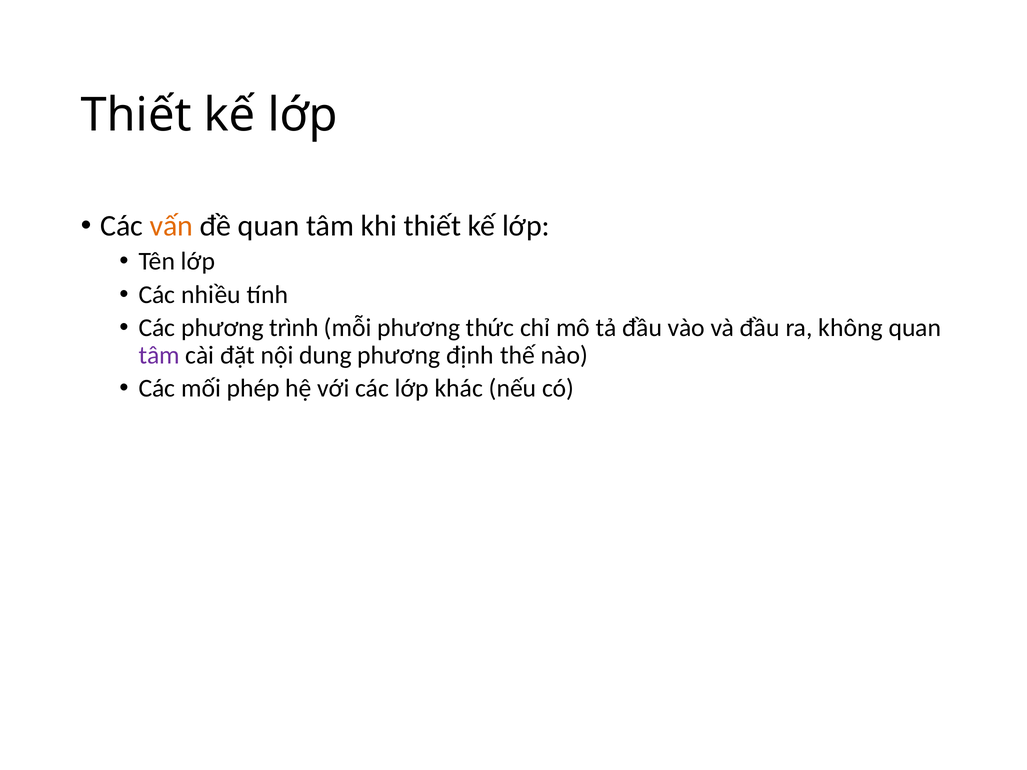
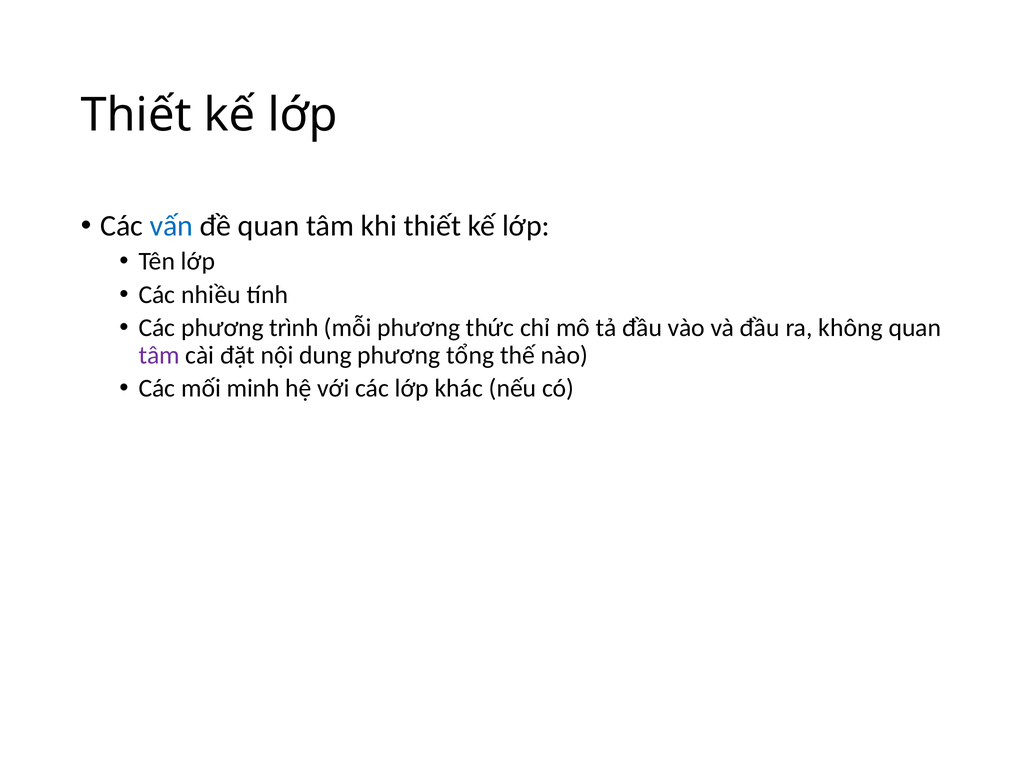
vấn colour: orange -> blue (171, 226)
định: định -> tổng (470, 355)
phép: phép -> minh (253, 389)
